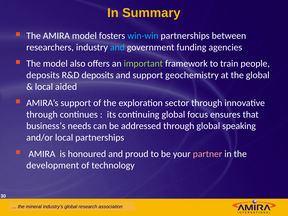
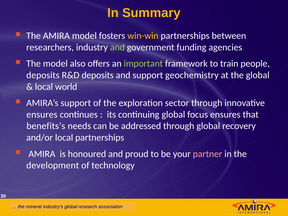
win-win colour: light blue -> yellow (143, 36)
and colour: light blue -> light green (117, 47)
aided: aided -> world (66, 87)
through: through -> ensures (42, 114)
business’s: business’s -> benefits’s (46, 126)
speaking: speaking -> recovery (239, 126)
